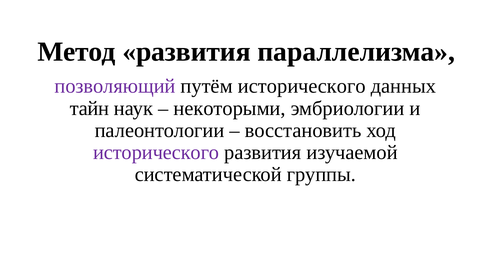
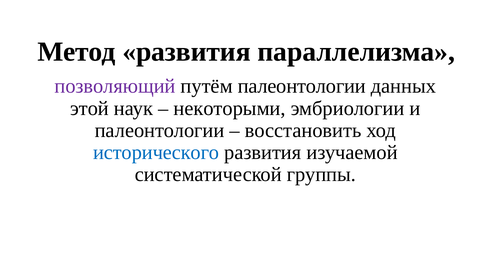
путём исторического: исторического -> палеонтологии (302, 86)
тайн: тайн -> этой (90, 108)
исторического colour: purple -> blue (156, 153)
